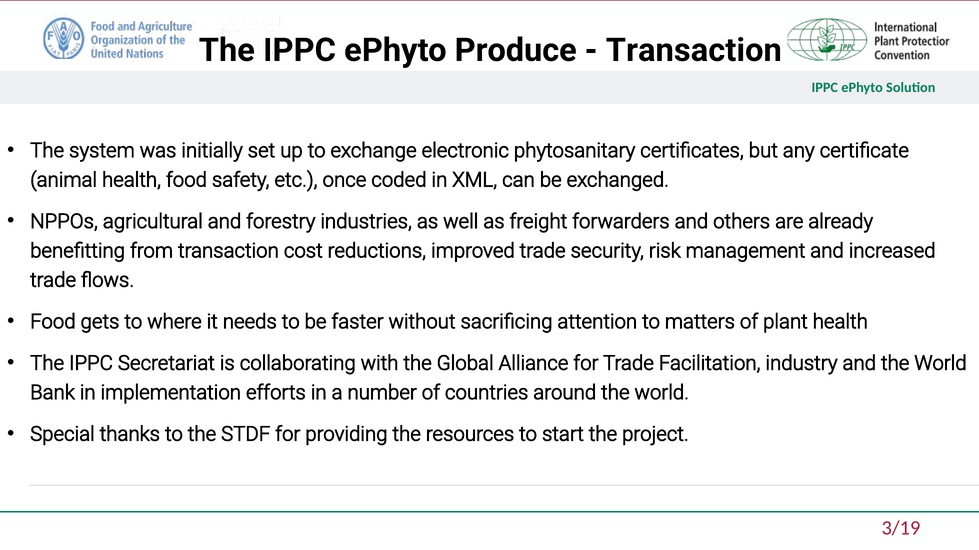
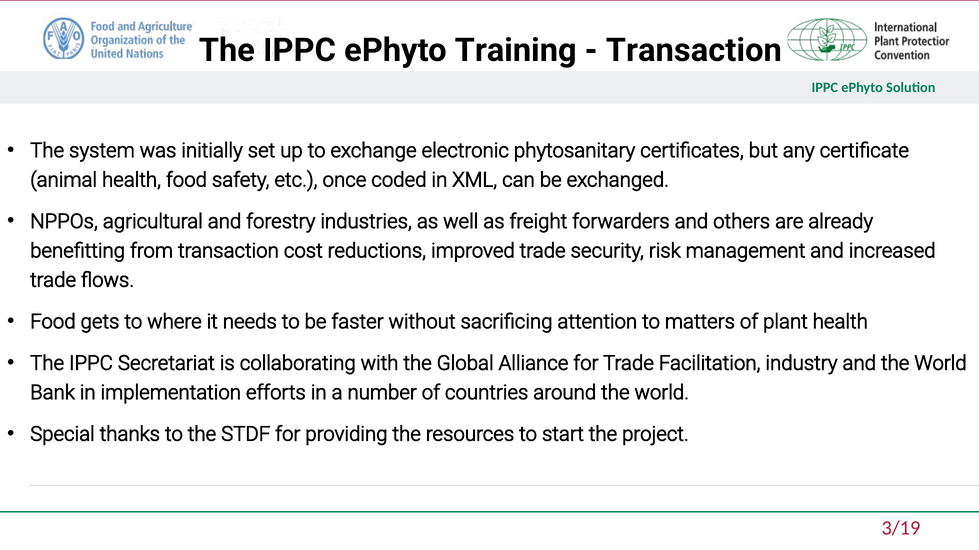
Produce: Produce -> Training (516, 50)
